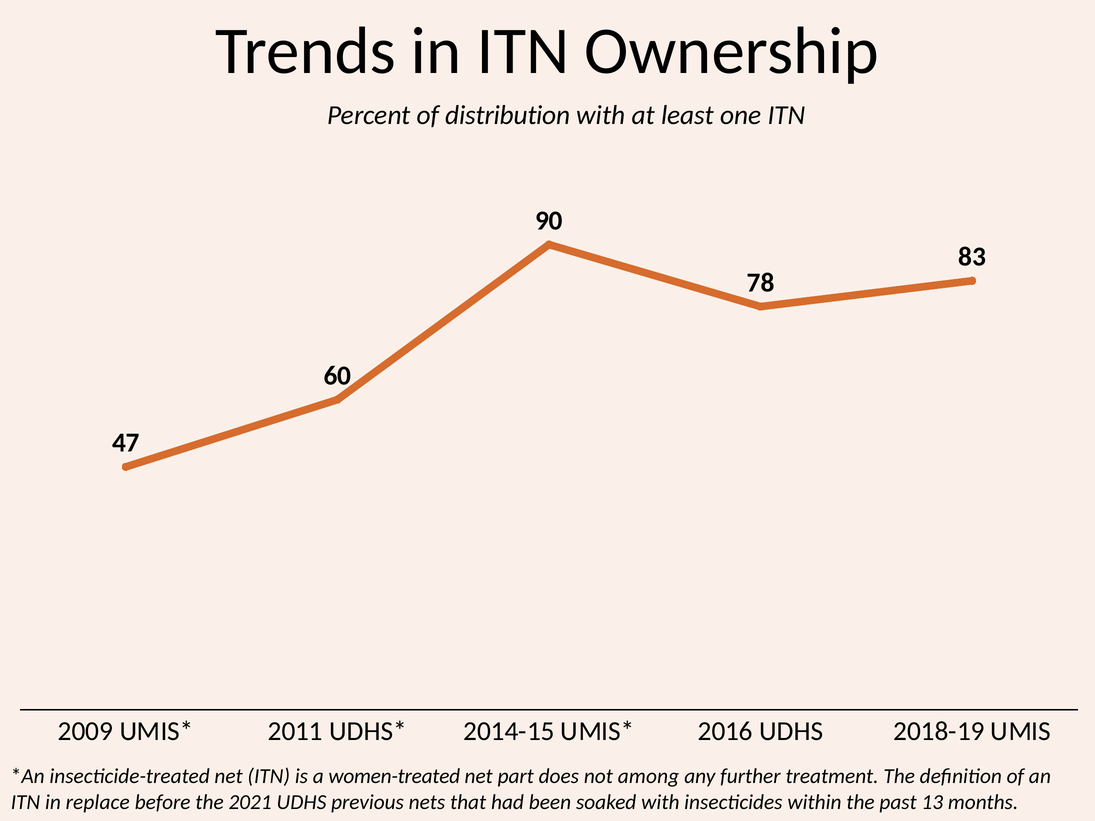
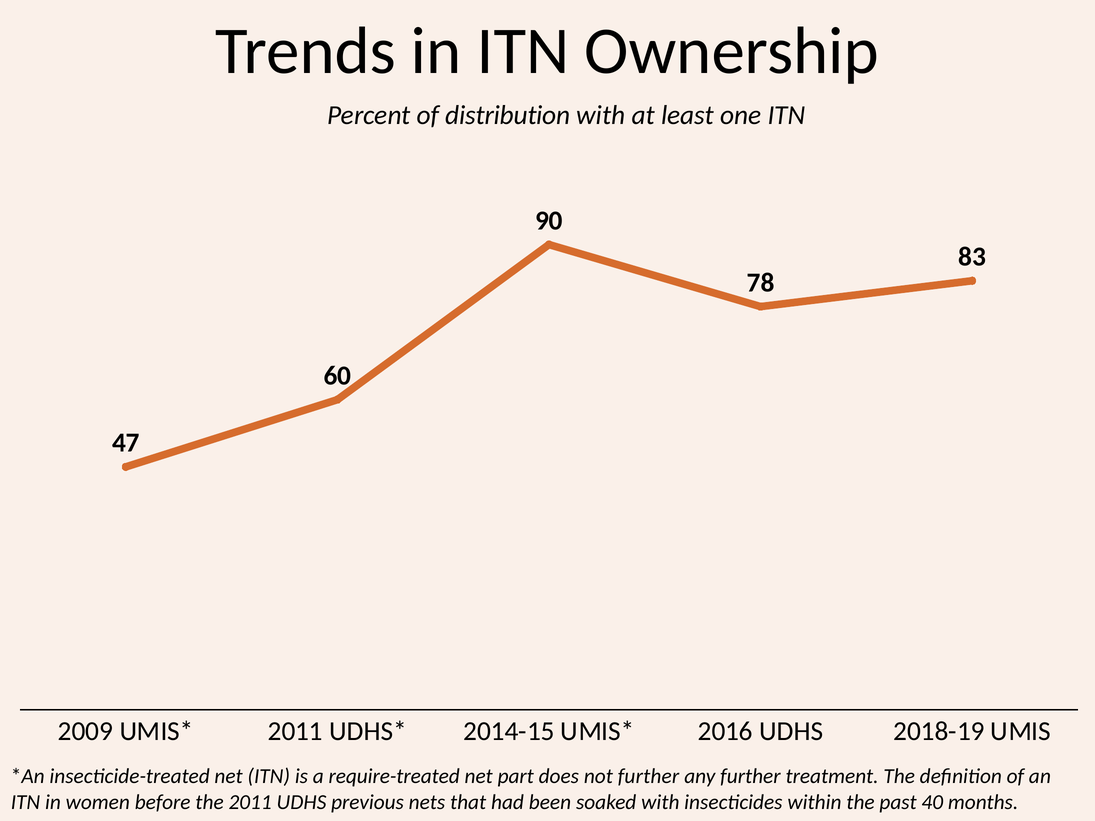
women-treated: women-treated -> require-treated (394, 777)
not among: among -> further (649, 777)
replace: replace -> women (98, 802)
the 2021: 2021 -> 2011 (250, 802)
13: 13 -> 40 (932, 802)
